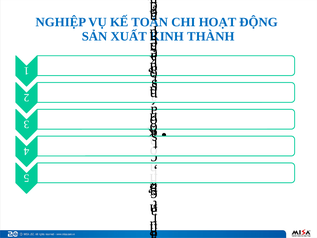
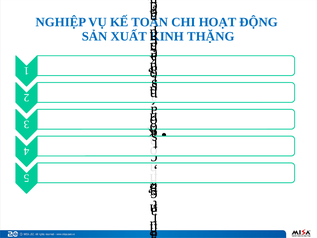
THÀNH: THÀNH -> THẶNG (211, 36)
